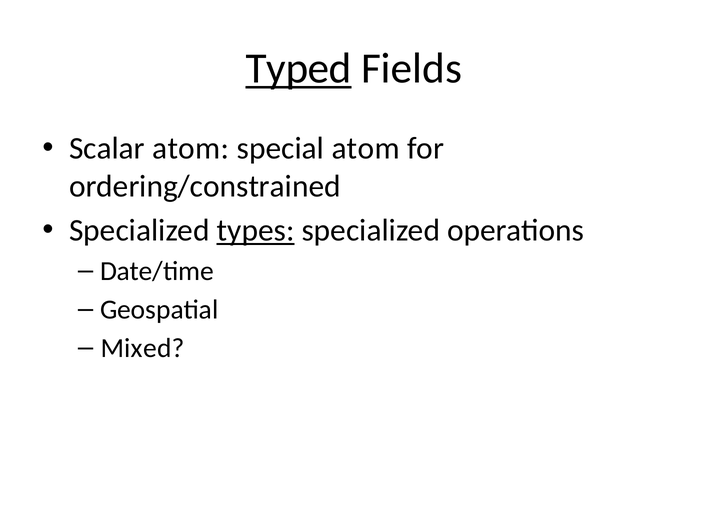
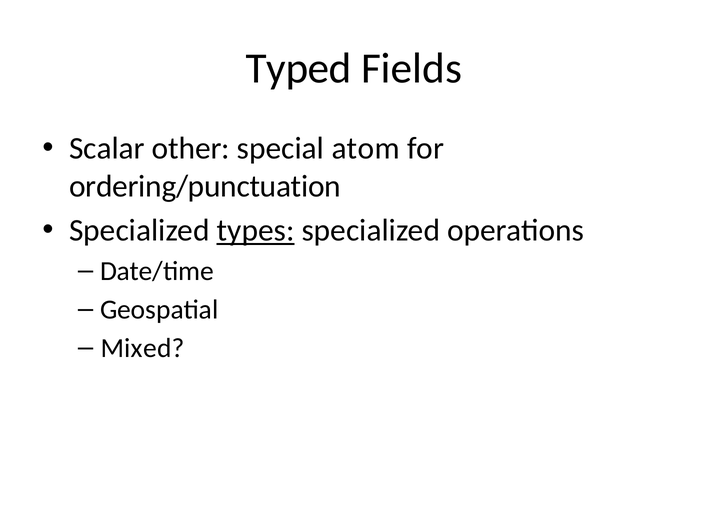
Typed underline: present -> none (299, 69)
Scalar atom: atom -> other (191, 149)
ordering/constrained: ordering/constrained -> ordering/punctuation (205, 186)
